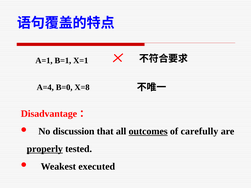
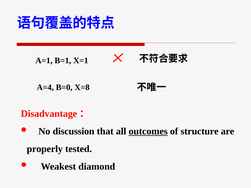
carefully: carefully -> structure (200, 131)
properly underline: present -> none (45, 149)
executed: executed -> diamond (97, 167)
